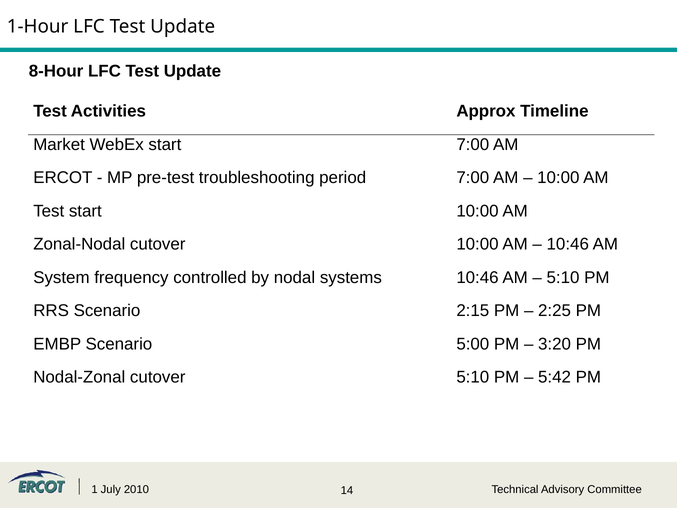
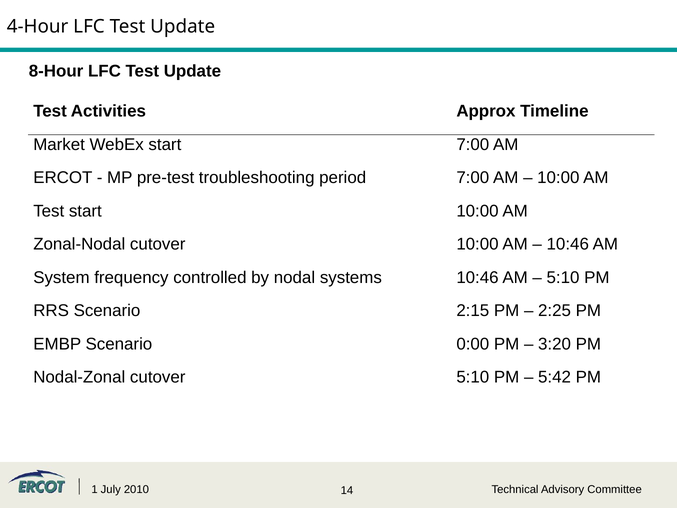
1-Hour: 1-Hour -> 4-Hour (38, 27)
5:00: 5:00 -> 0:00 (473, 344)
